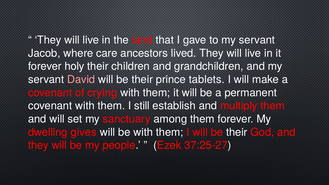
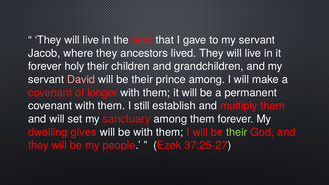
where care: care -> they (107, 53)
prince tablets: tablets -> among (207, 80)
crying: crying -> longer (102, 93)
their colour: white -> light green (237, 132)
